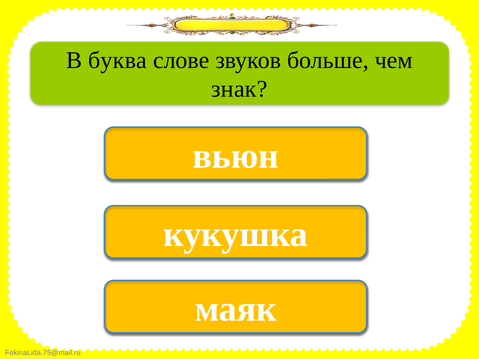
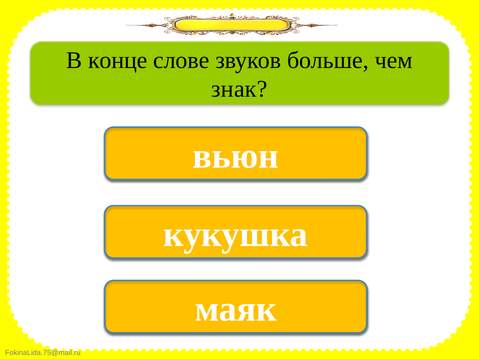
буква: буква -> конце (118, 60)
